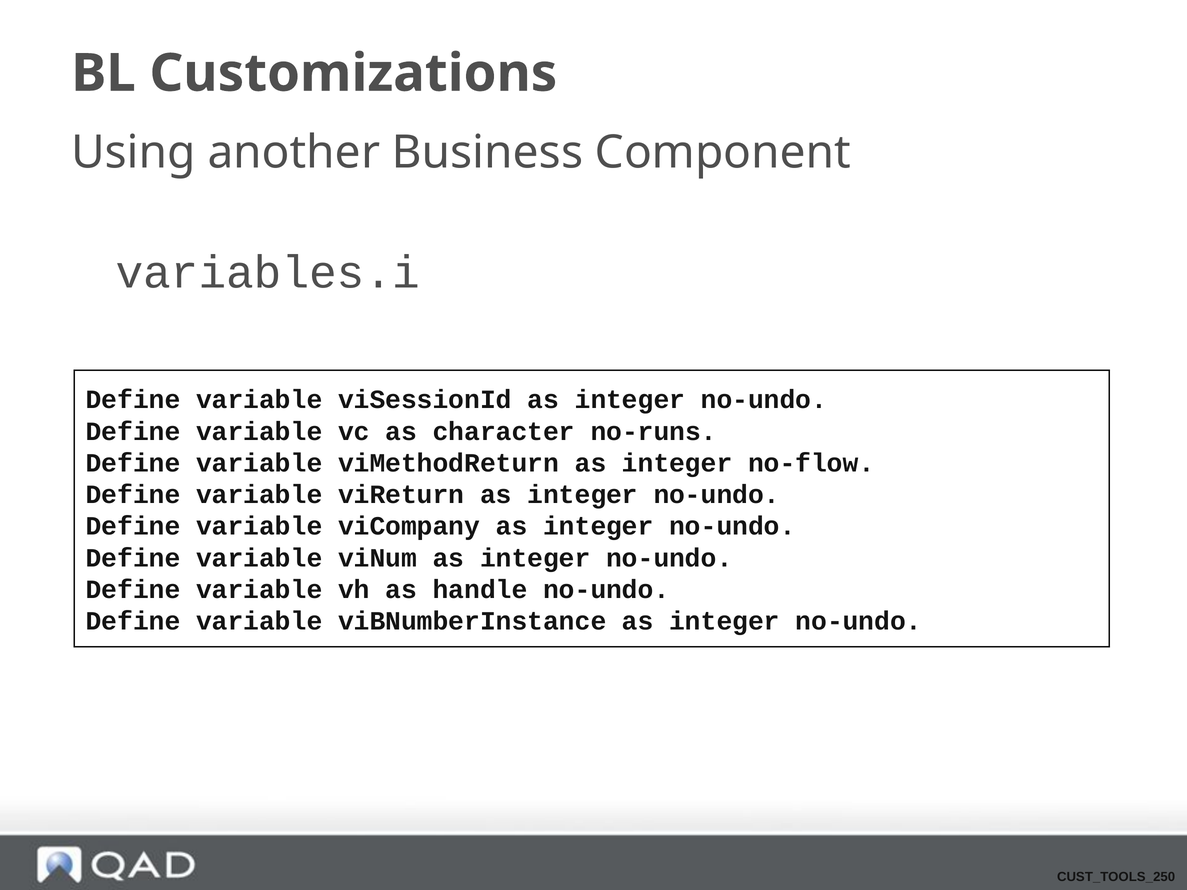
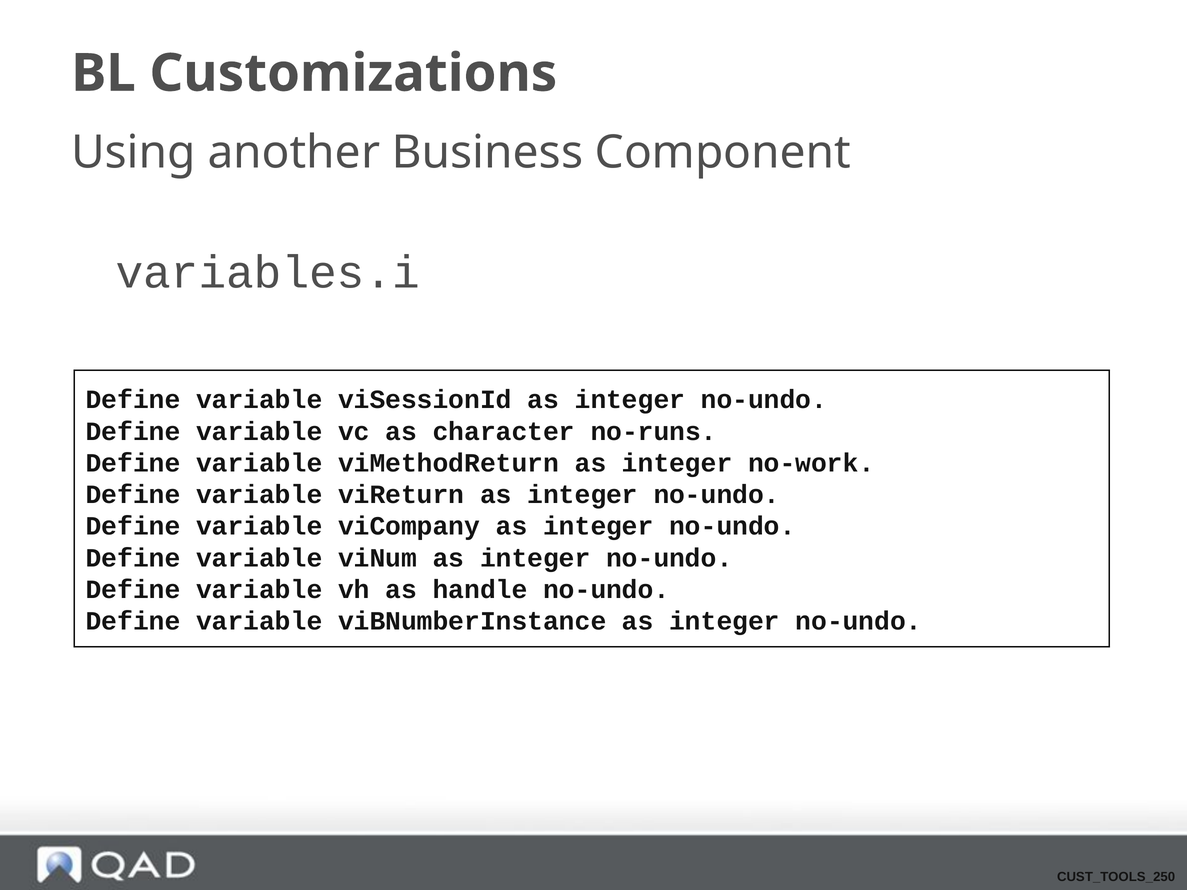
no-flow: no-flow -> no-work (811, 463)
